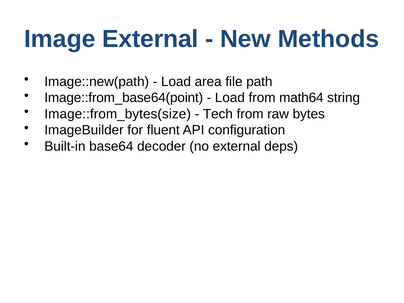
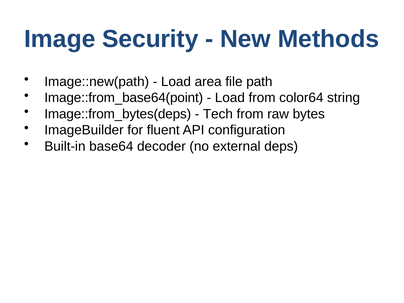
Image External: External -> Security (150, 39)
math64: math64 -> color64 (301, 98)
Image::from_bytes(size: Image::from_bytes(size -> Image::from_bytes(deps (118, 114)
